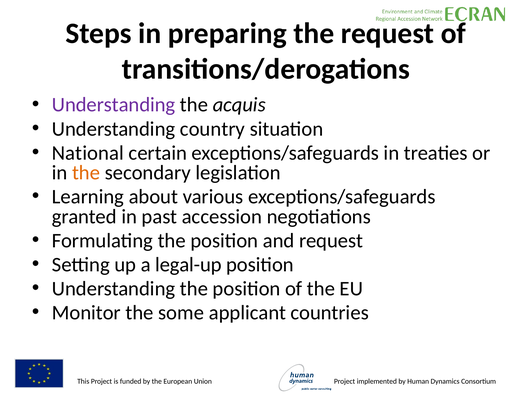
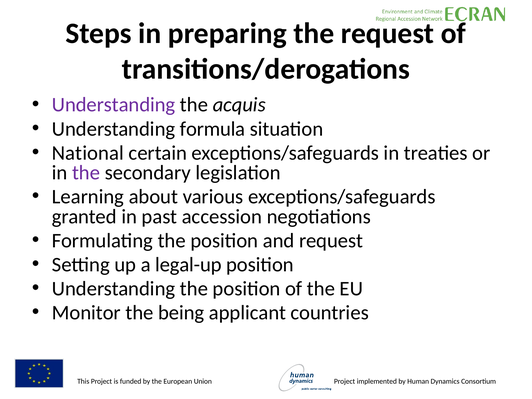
country: country -> formula (213, 129)
the colour: orange -> purple (86, 173)
some: some -> being (181, 313)
